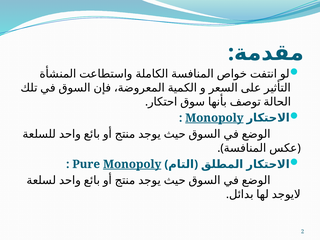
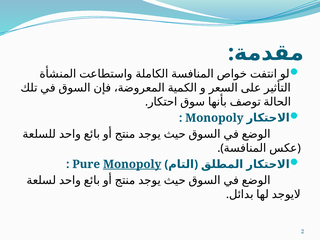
Monopoly underline: present -> none (214, 118)
